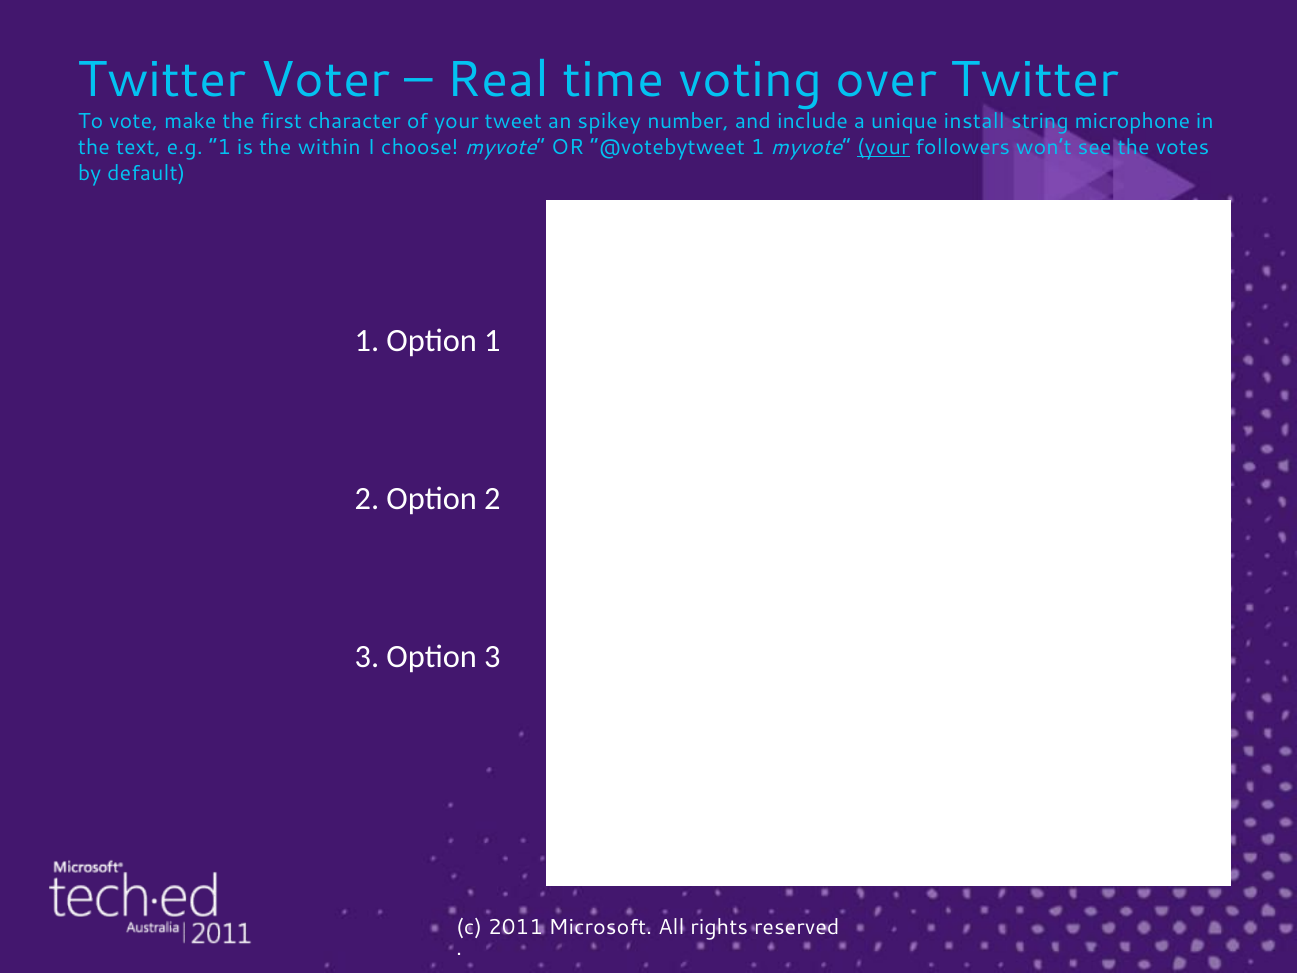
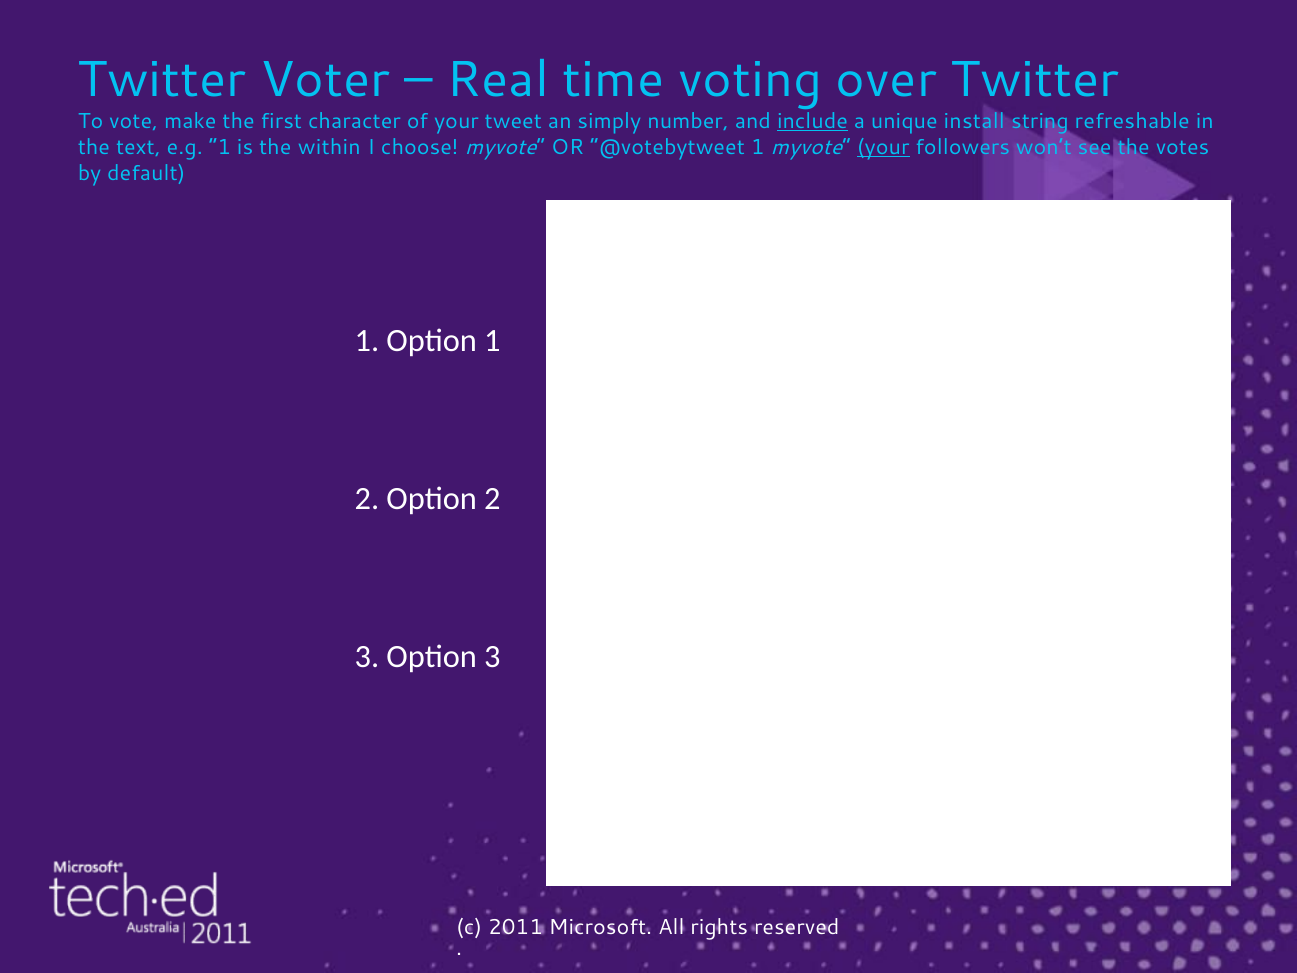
spikey: spikey -> simply (609, 121)
include underline: none -> present (812, 121)
microphone: microphone -> refreshable (1132, 121)
